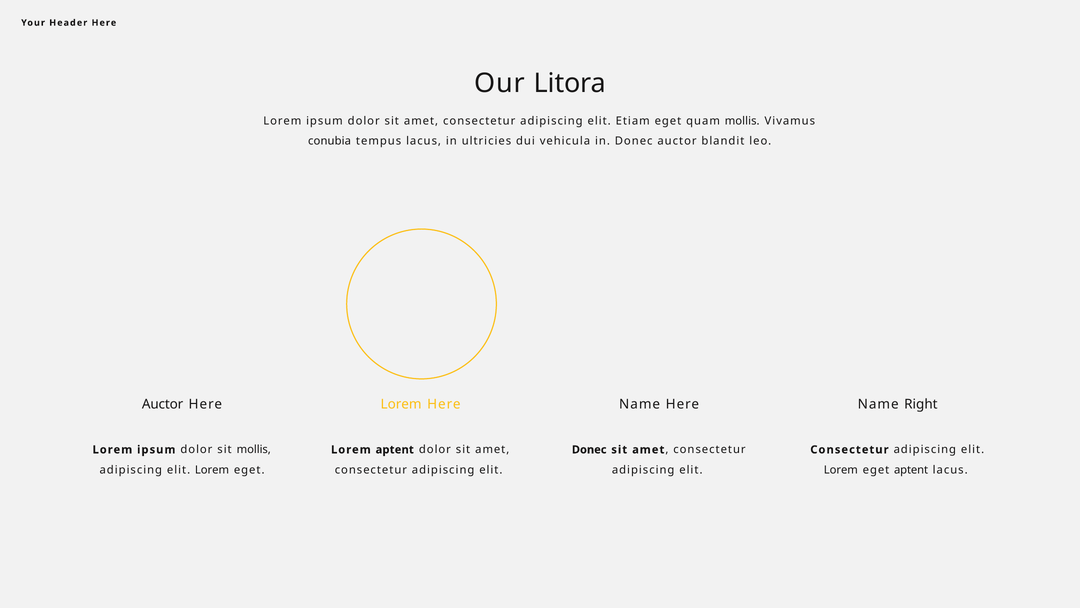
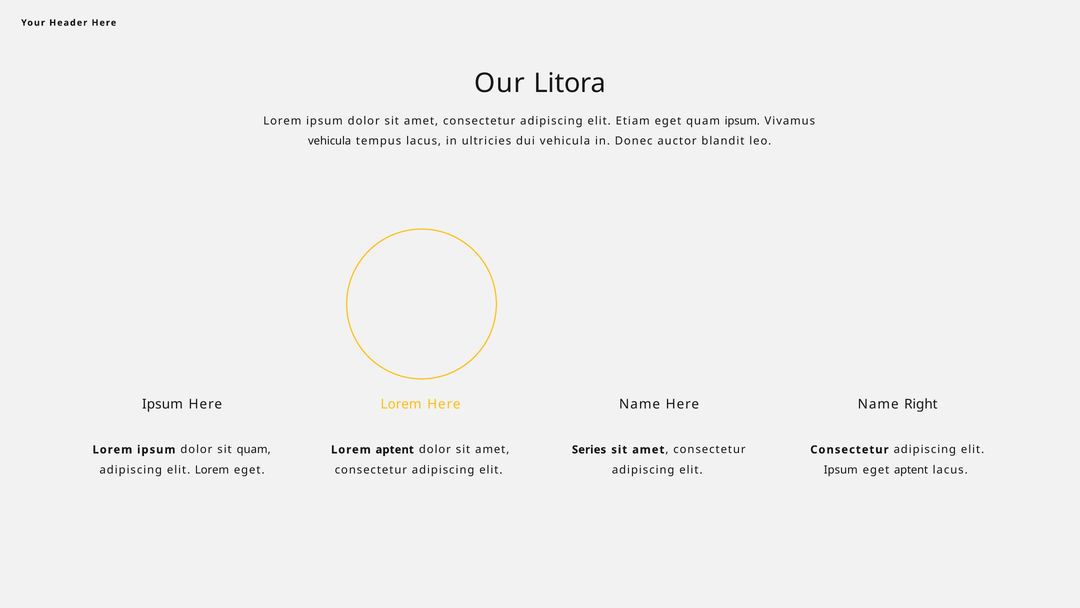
quam mollis: mollis -> ipsum (742, 121)
conubia: conubia -> vehicula (330, 141)
Auctor: Auctor -> Ipsum (162, 404)
sit mollis: mollis -> quam (254, 449)
Donec: Donec -> Series (589, 449)
Lorem: Lorem -> Ipsum (841, 470)
